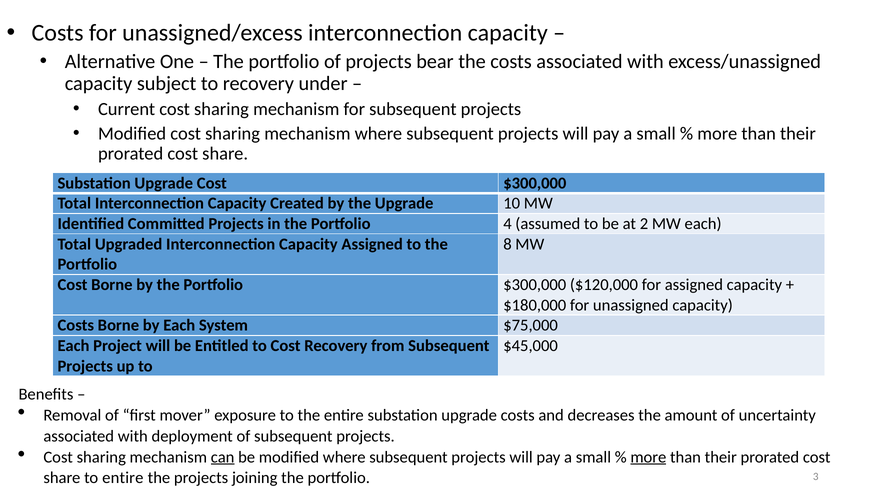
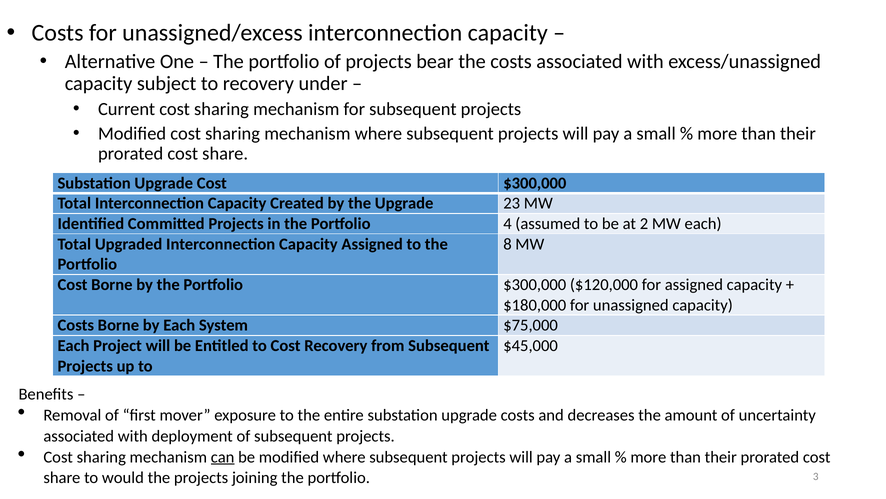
10: 10 -> 23 (512, 203)
more underline: present -> none (648, 456)
to entire: entire -> would (123, 477)
